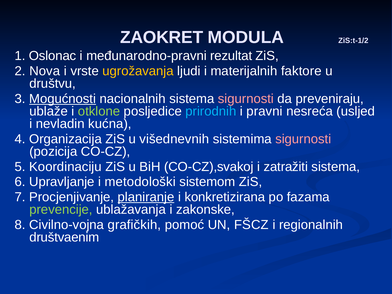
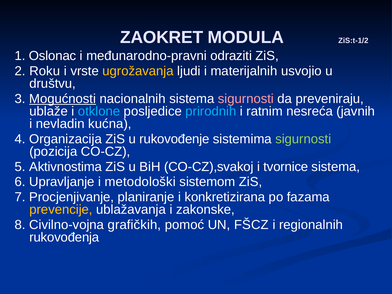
rezultat: rezultat -> odraziti (231, 56)
Nova: Nova -> Roku (45, 71)
faktore: faktore -> usvojio (301, 71)
otklone colour: light green -> light blue (99, 111)
pravni: pravni -> ratnim (265, 111)
usljed: usljed -> javnih (356, 111)
višednevnih: višednevnih -> rukovođenje (174, 139)
sigurnosti colour: pink -> light green (303, 139)
Koordinaciju: Koordinaciju -> Aktivnostima (66, 167)
zatražiti: zatražiti -> tvornice (286, 167)
planiranje underline: present -> none (146, 197)
prevencije colour: light green -> yellow (61, 210)
društvaenim: društvaenim -> rukovođenja (64, 237)
